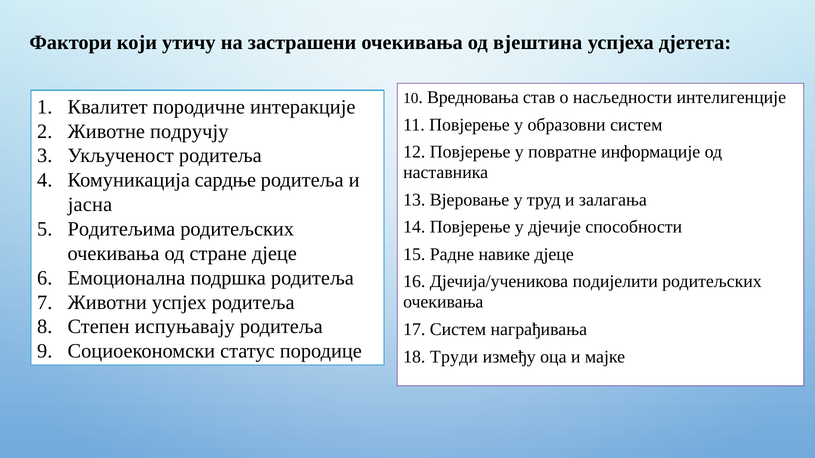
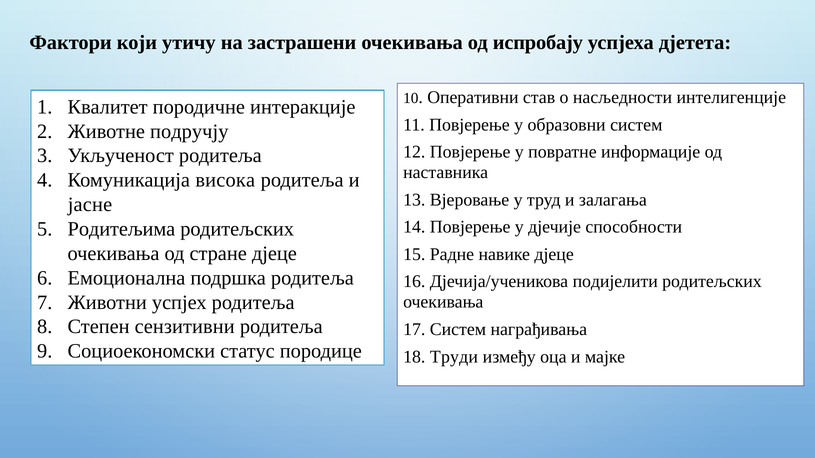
вјештина: вјештина -> испробају (538, 42)
Вредновања: Вредновања -> Оперативни (473, 97)
сардње: сардње -> висока (225, 180)
јасна: јасна -> јасне (90, 205)
испуњавају: испуњавају -> сензитивни (185, 327)
